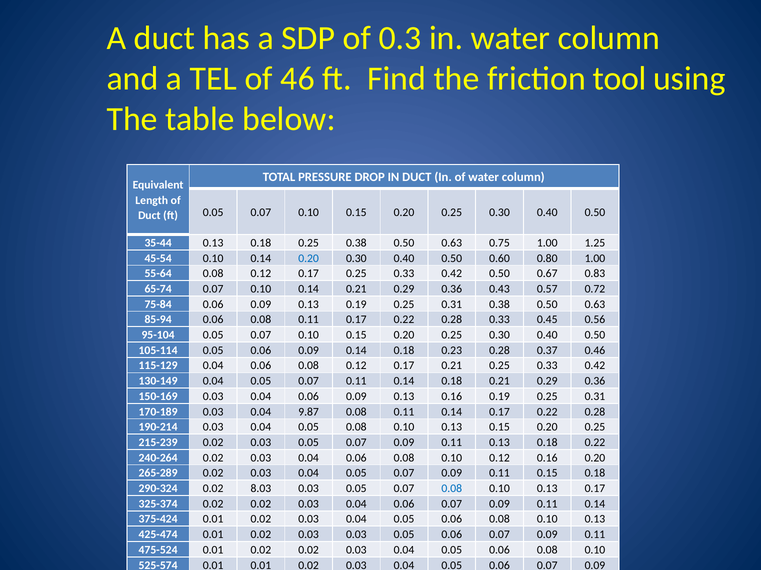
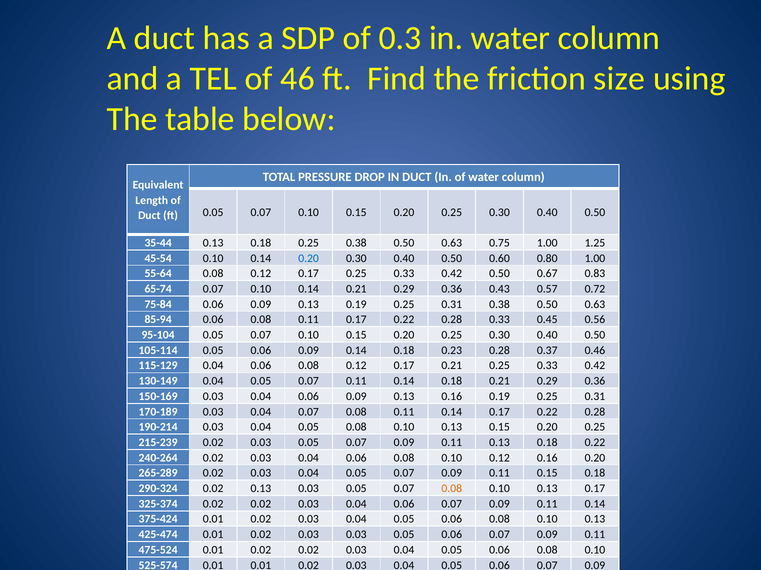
tool: tool -> size (619, 79)
0.04 9.87: 9.87 -> 0.07 (309, 412)
0.02 8.03: 8.03 -> 0.13 (261, 489)
0.08 colour: blue -> orange (452, 489)
